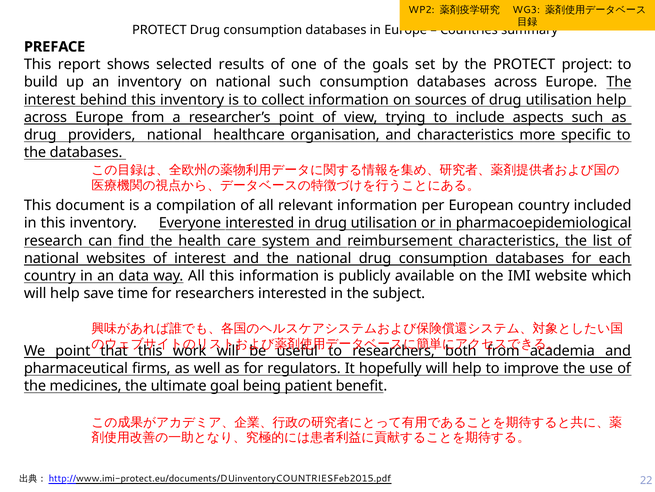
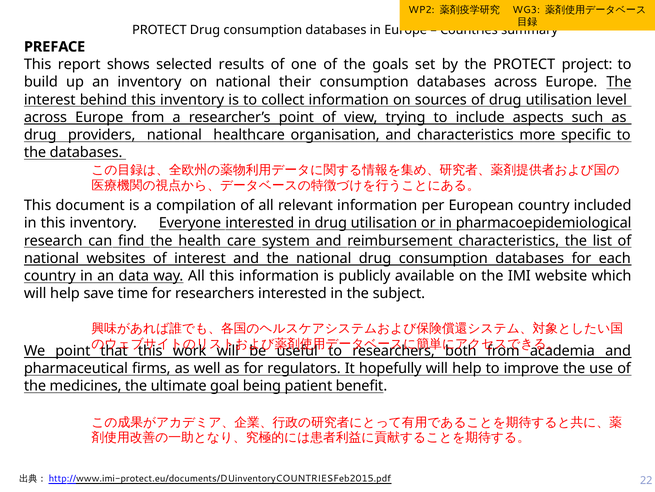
national such: such -> their (295, 82)
utilisation help: help -> level (612, 100)
